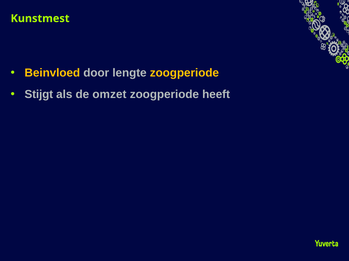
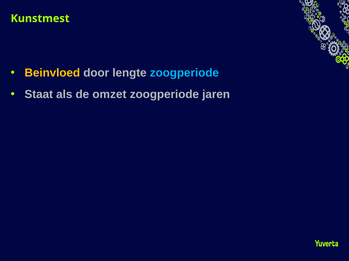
zoogperiode colour: yellow -> light blue (184, 73)
Stijgt: Stijgt -> Staat (39, 95)
heeft: heeft -> jaren (216, 95)
